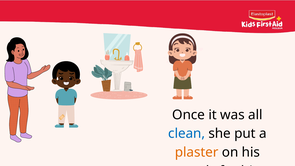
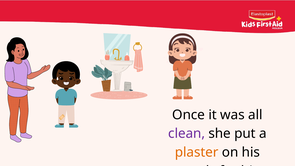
clean colour: blue -> purple (187, 133)
